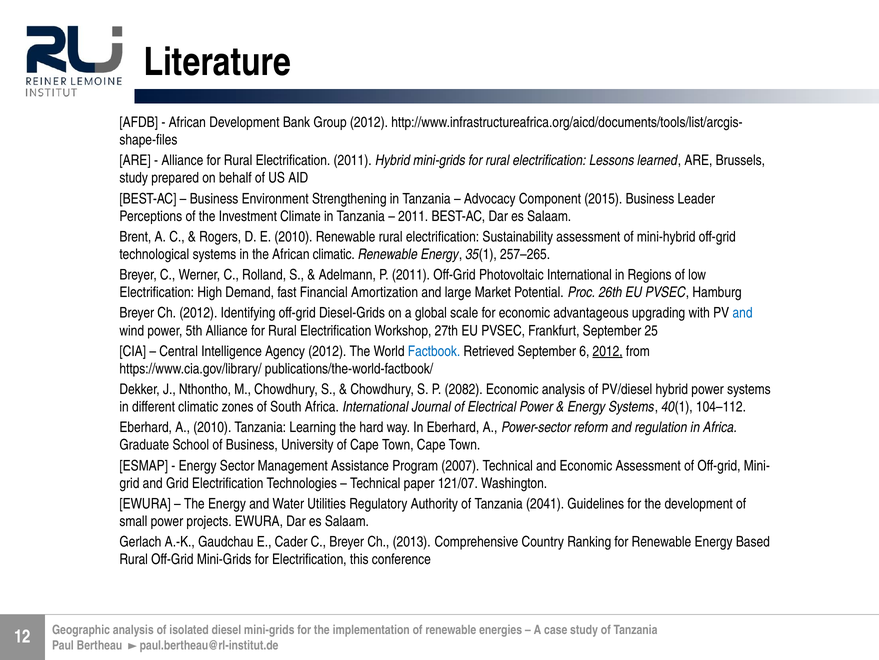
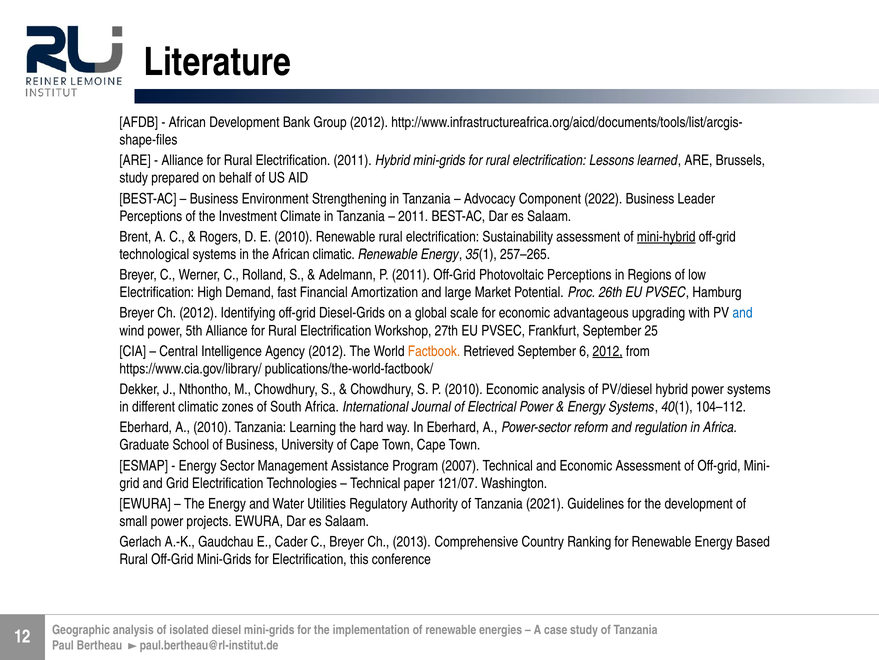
2015: 2015 -> 2022 (603, 198)
mini-hybrid underline: none -> present (666, 237)
Photovoltaic International: International -> Perceptions (579, 275)
Factbook colour: blue -> orange (434, 351)
P 2082: 2082 -> 2010 (464, 389)
2041: 2041 -> 2021 (545, 503)
